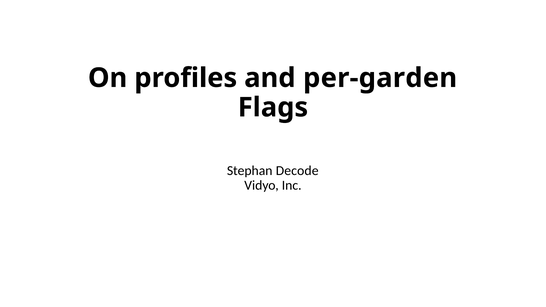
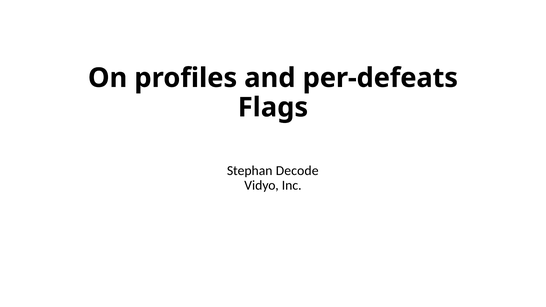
per-garden: per-garden -> per-defeats (380, 78)
